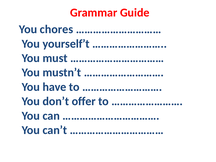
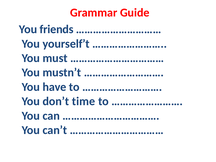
chores: chores -> friends (57, 29)
offer: offer -> time (84, 101)
